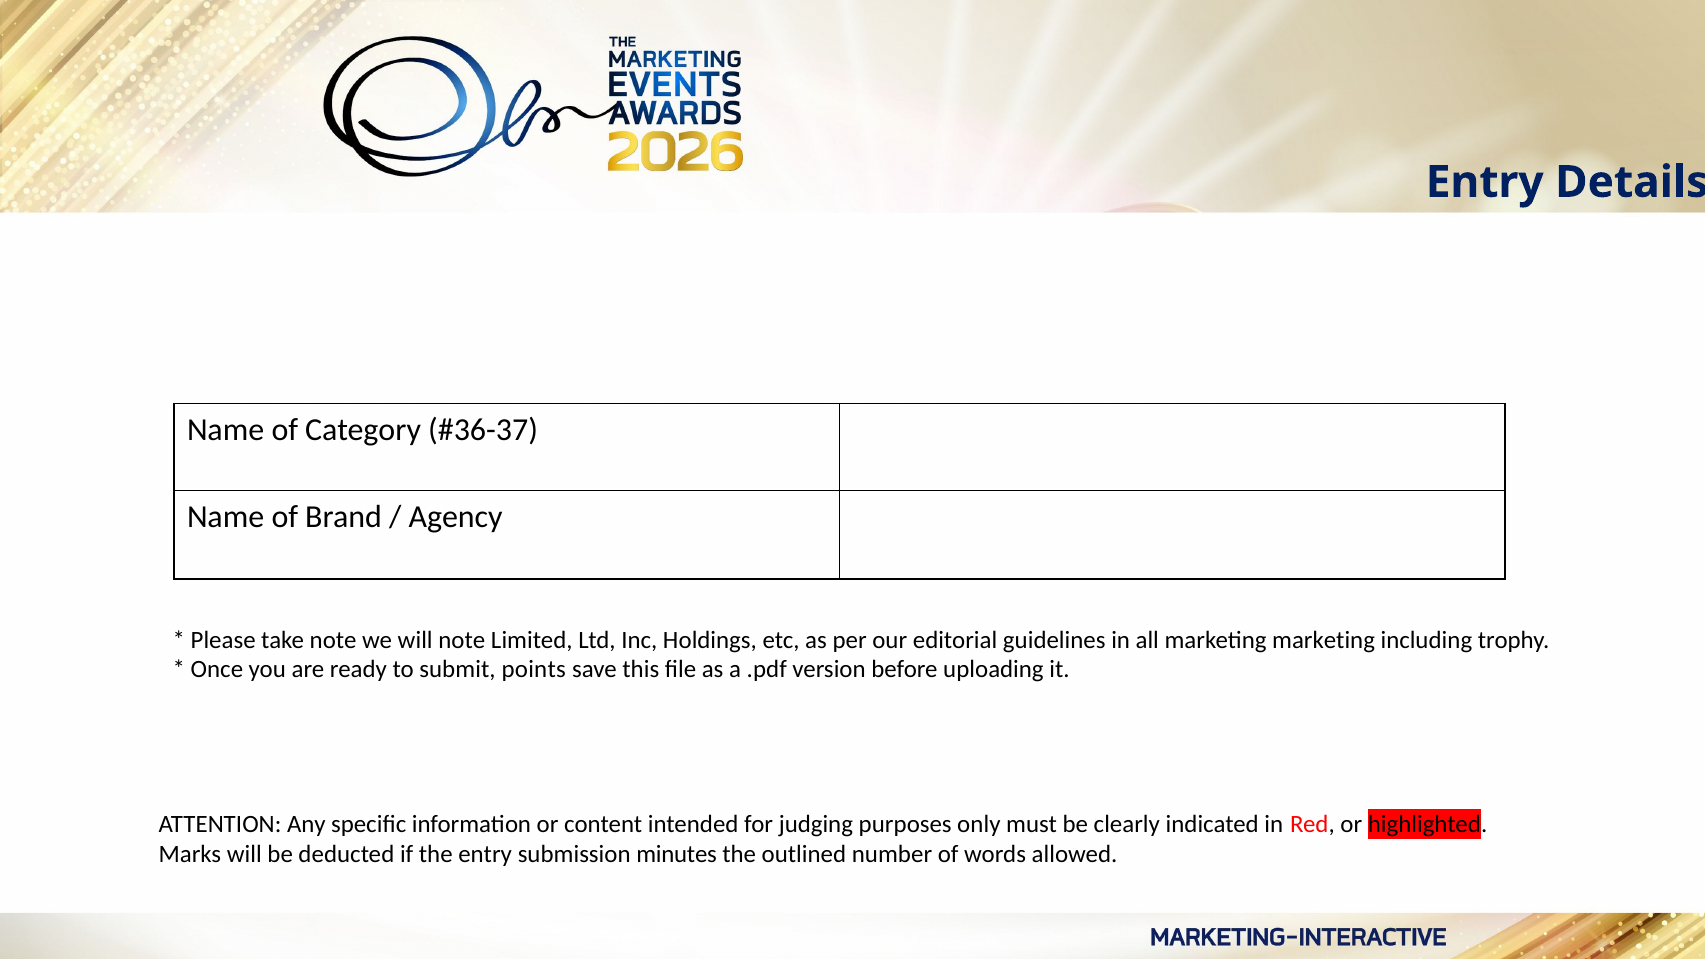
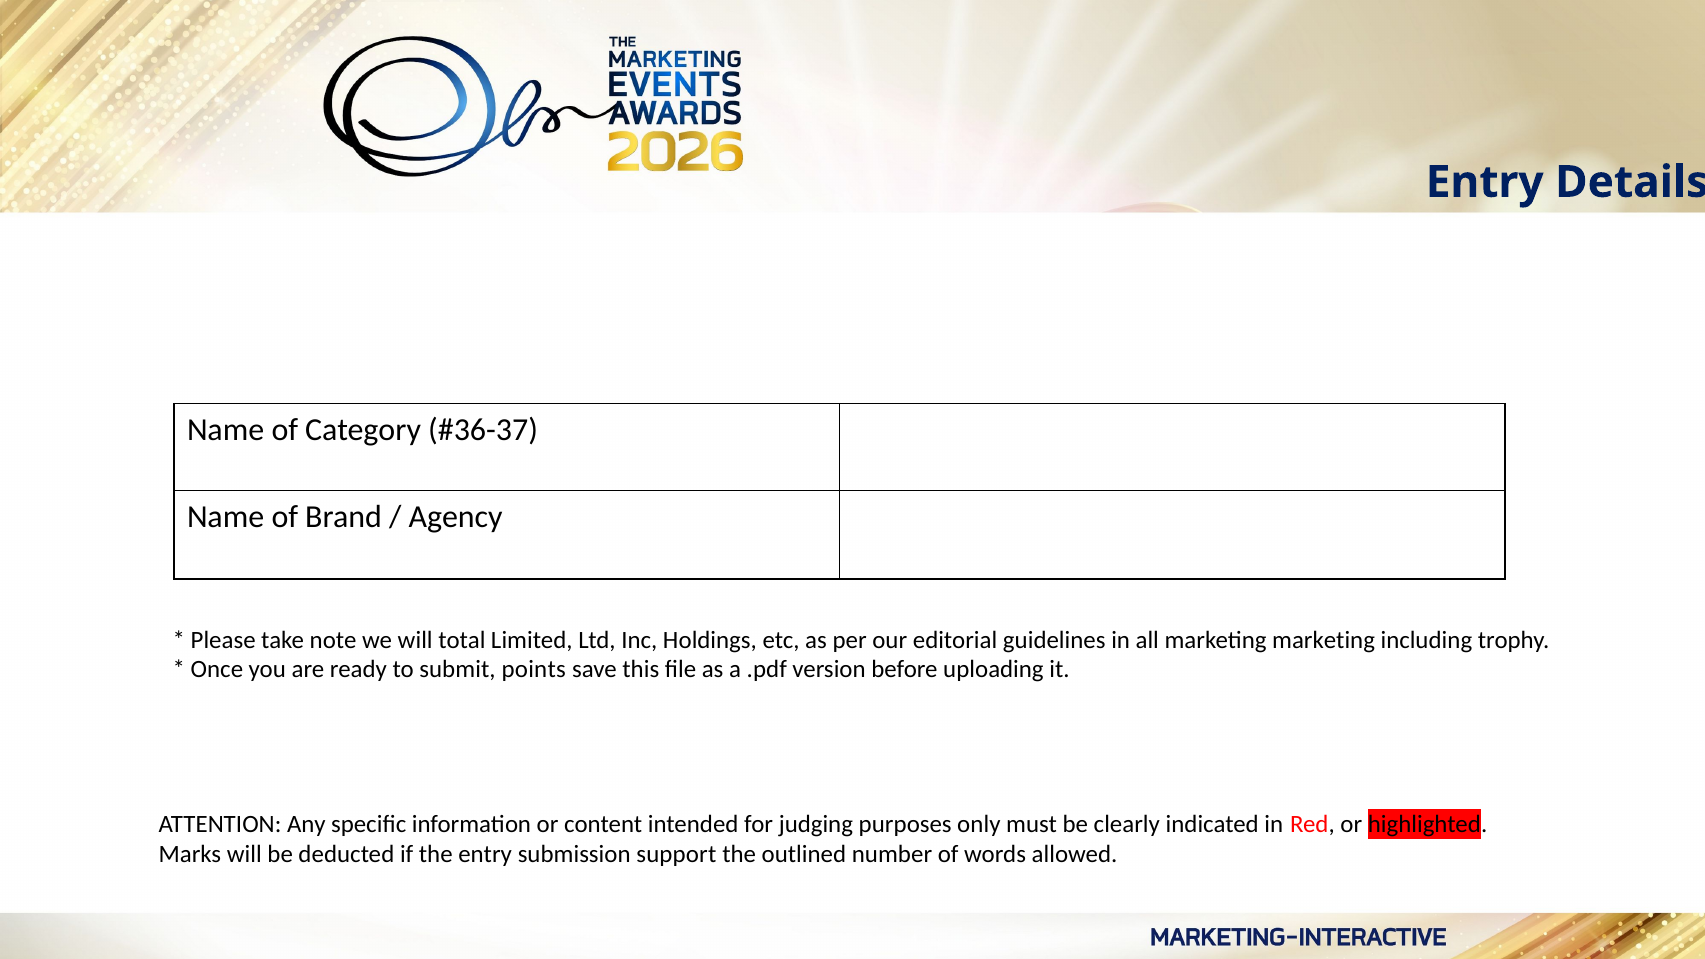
will note: note -> total (462, 640)
minutes: minutes -> support (676, 854)
